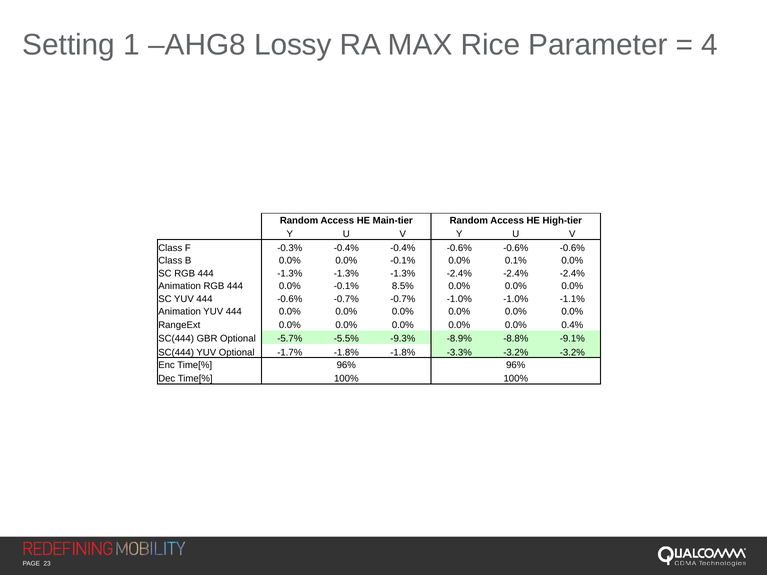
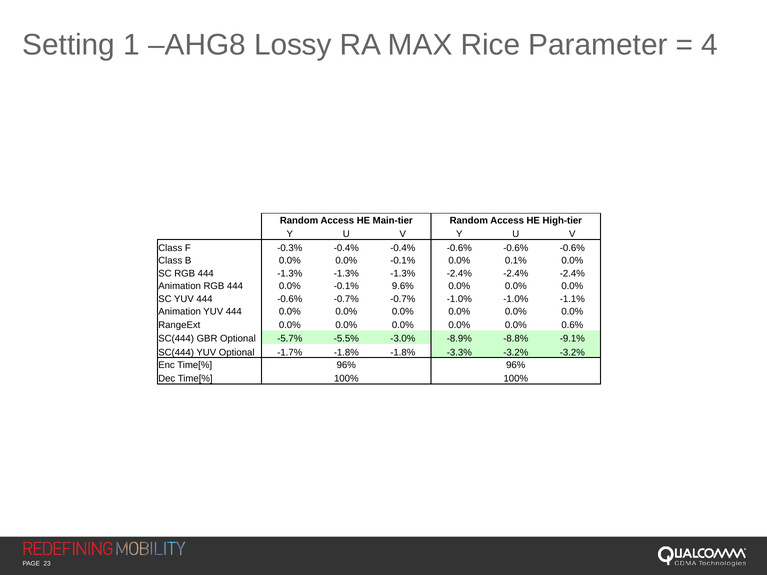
8.5%: 8.5% -> 9.6% (403, 286)
0.4%: 0.4% -> 0.6% (572, 325)
-9.3%: -9.3% -> -3.0% (403, 339)
